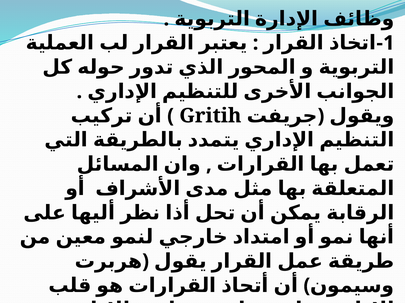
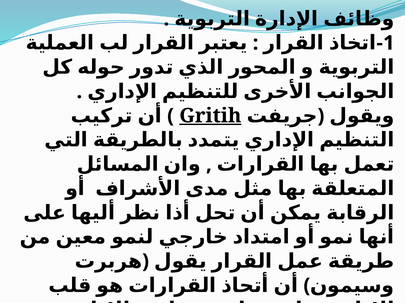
Gritih underline: none -> present (210, 116)
